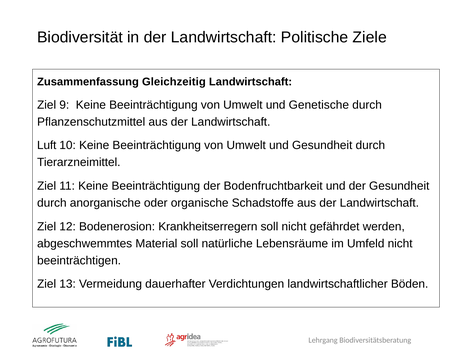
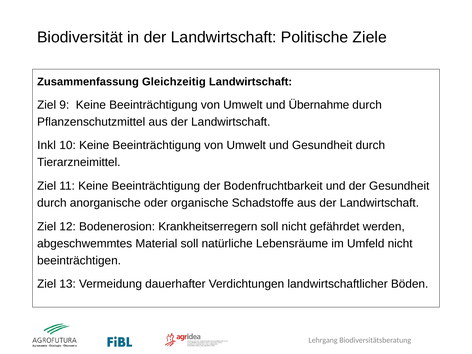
Genetische: Genetische -> Übernahme (319, 105)
Luft: Luft -> Inkl (47, 145)
